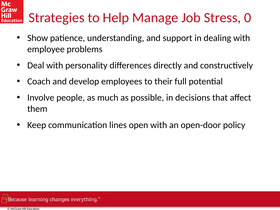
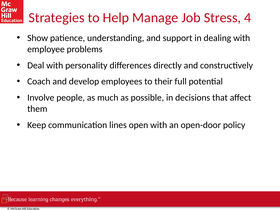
0: 0 -> 4 (248, 18)
